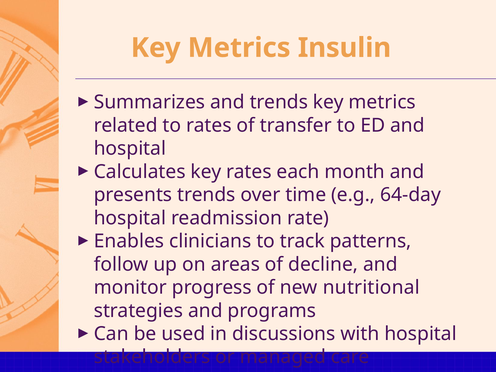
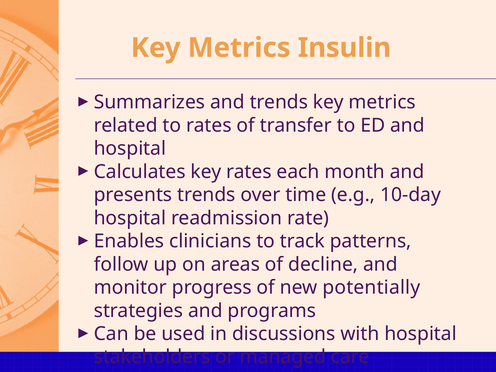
64-day: 64-day -> 10-day (410, 195)
nutritional: nutritional -> potentially (371, 287)
